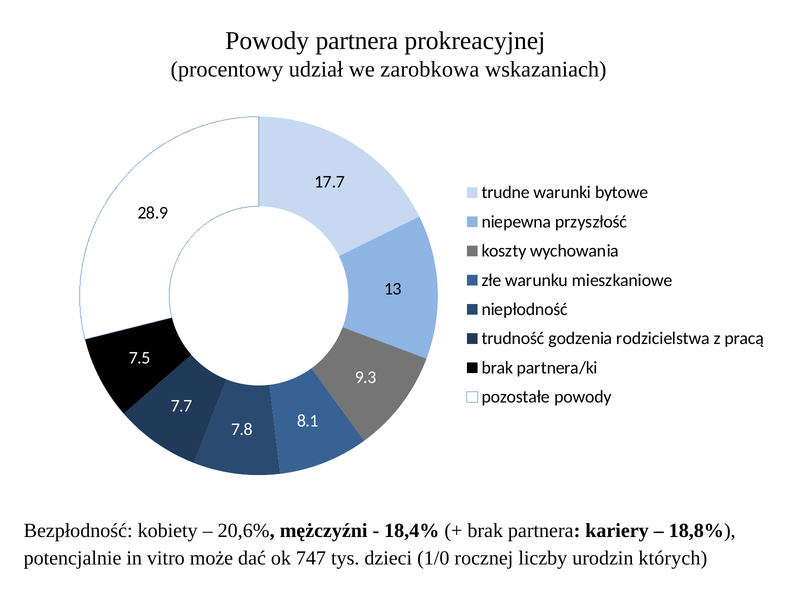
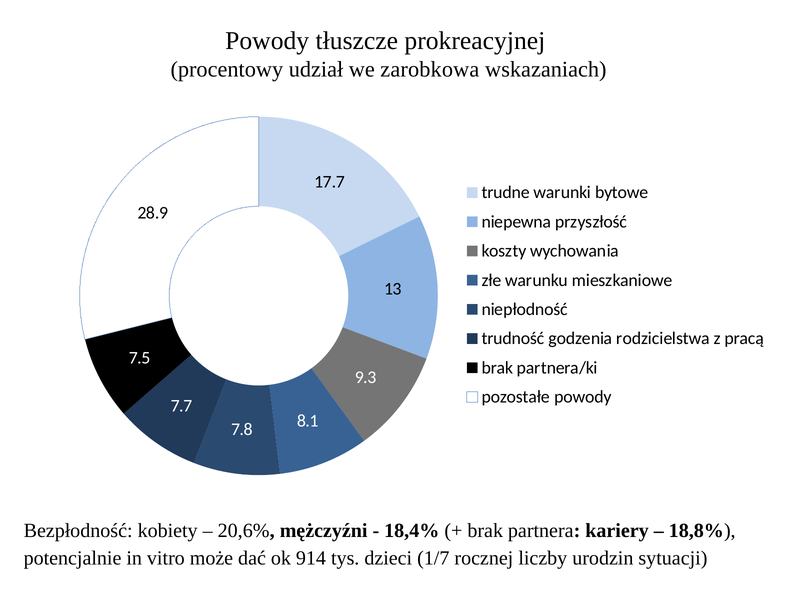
Powody partnera: partnera -> tłuszcze (357, 41)
747: 747 -> 914 (311, 558)
1/0: 1/0 -> 1/7 (433, 558)
których: których -> sytuacji (673, 558)
